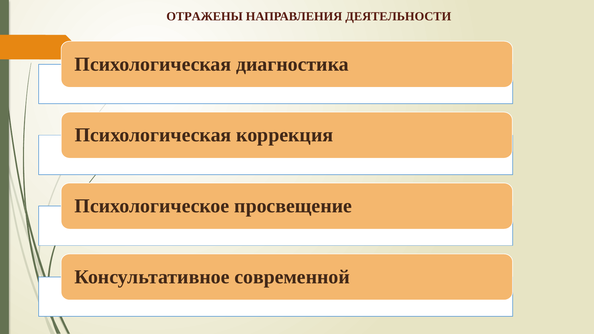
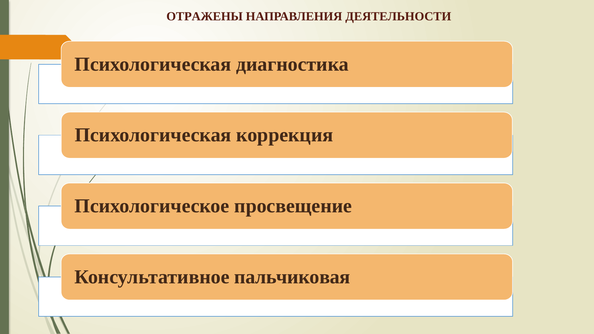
современной: современной -> пальчиковая (292, 277)
